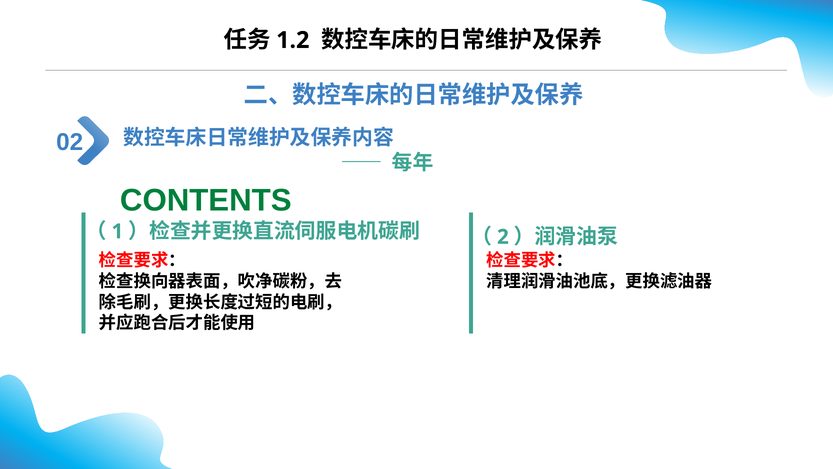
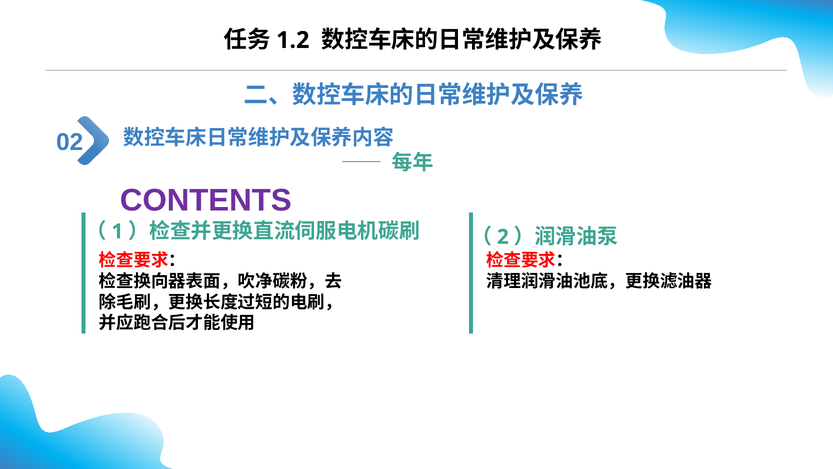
CONTENTS colour: green -> purple (206, 200)
